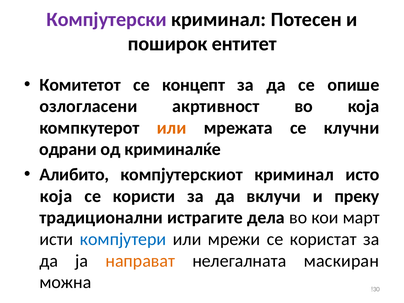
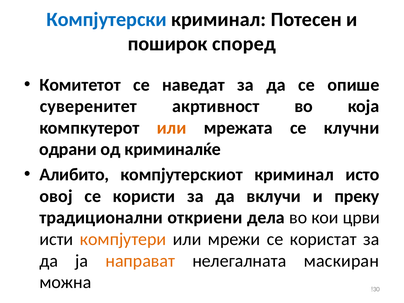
Компјутерски colour: purple -> blue (106, 20)
ентитет: ентитет -> според (244, 44)
концепт: концепт -> наведат (193, 85)
озлогласени: озлогласени -> суверенитет (88, 106)
која: која -> овој (56, 196)
истрагите: истрагите -> откриени (205, 218)
март: март -> црви (361, 218)
компјутери colour: blue -> orange (123, 239)
